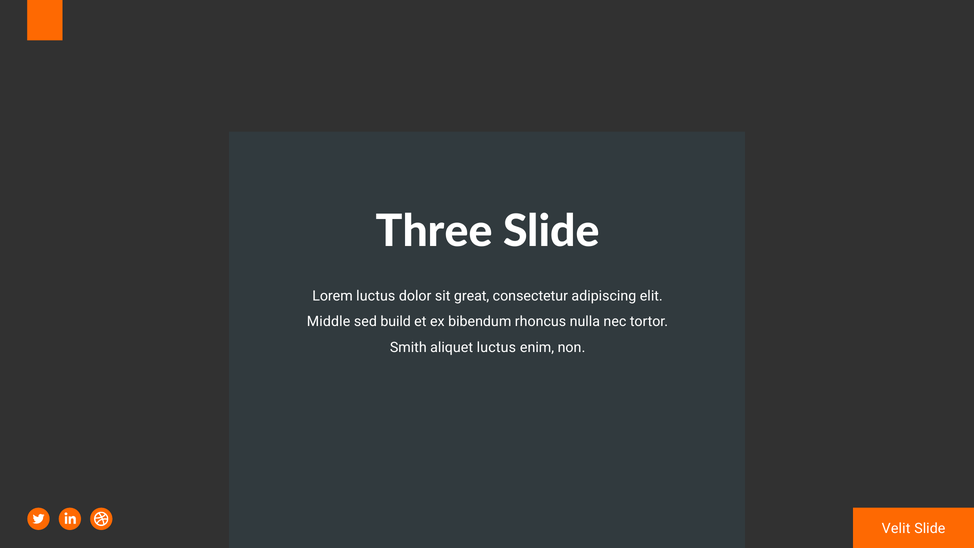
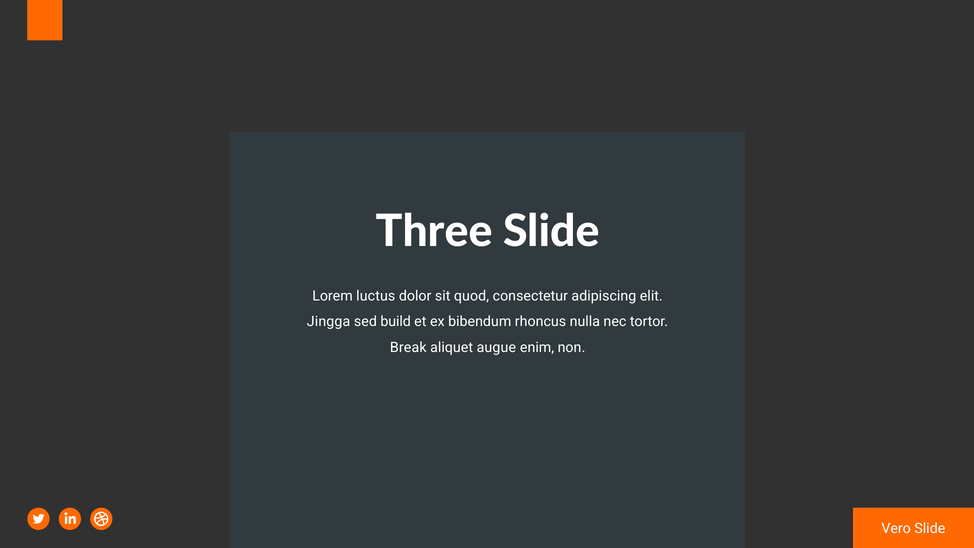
great: great -> quod (472, 296)
Middle: Middle -> Jingga (329, 322)
Smith: Smith -> Break (408, 347)
aliquet luctus: luctus -> augue (496, 347)
Velit: Velit -> Vero (896, 529)
